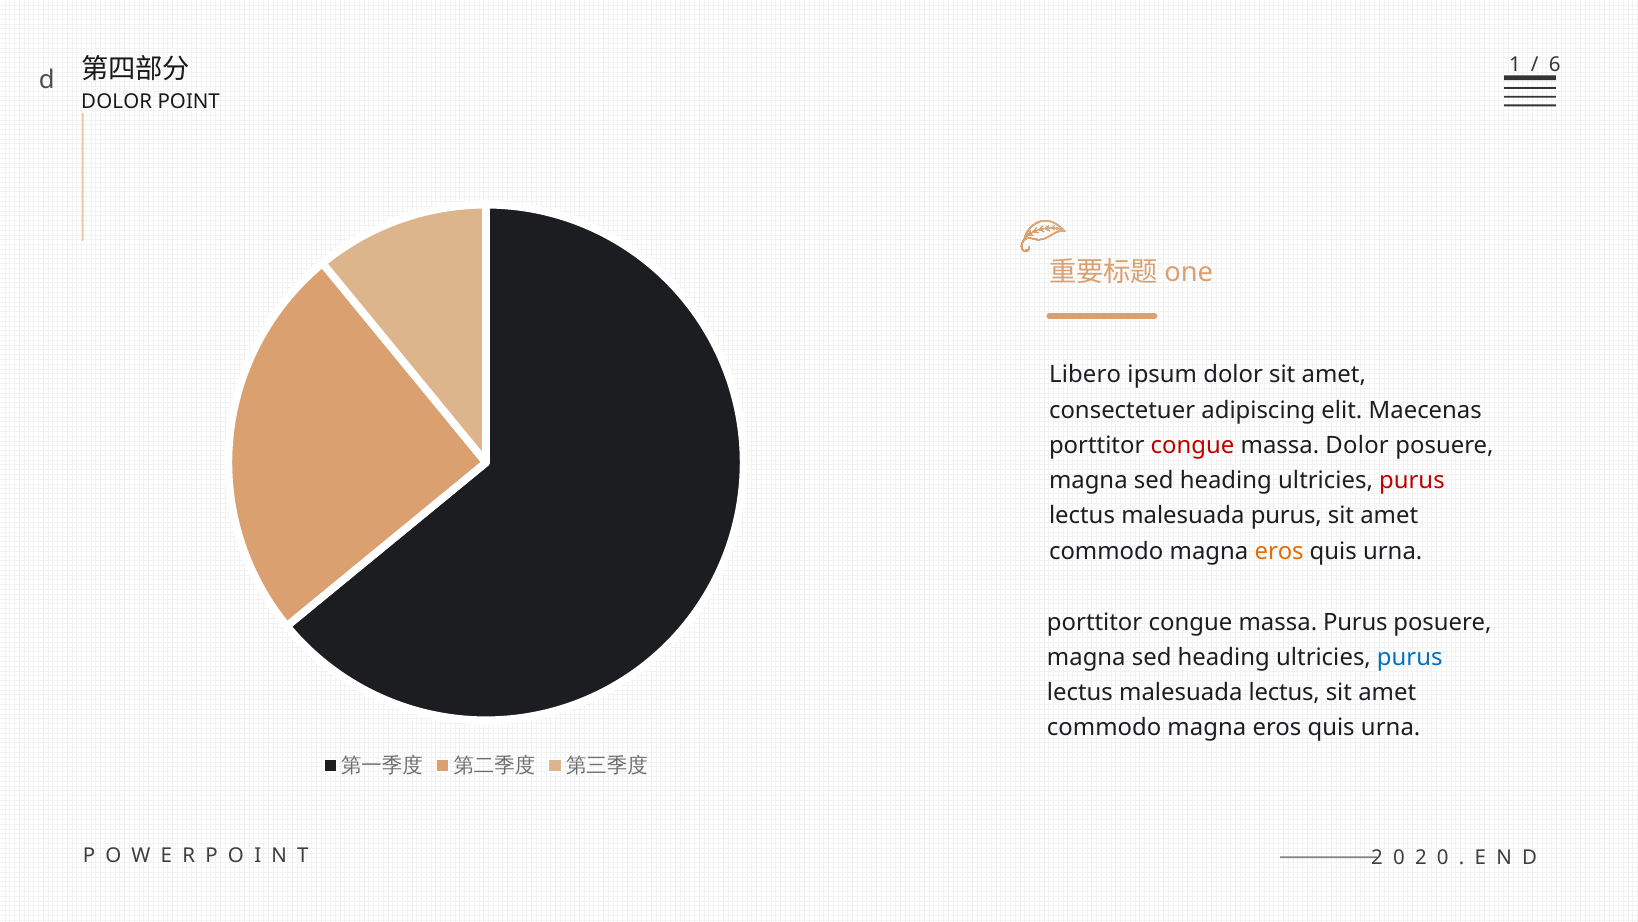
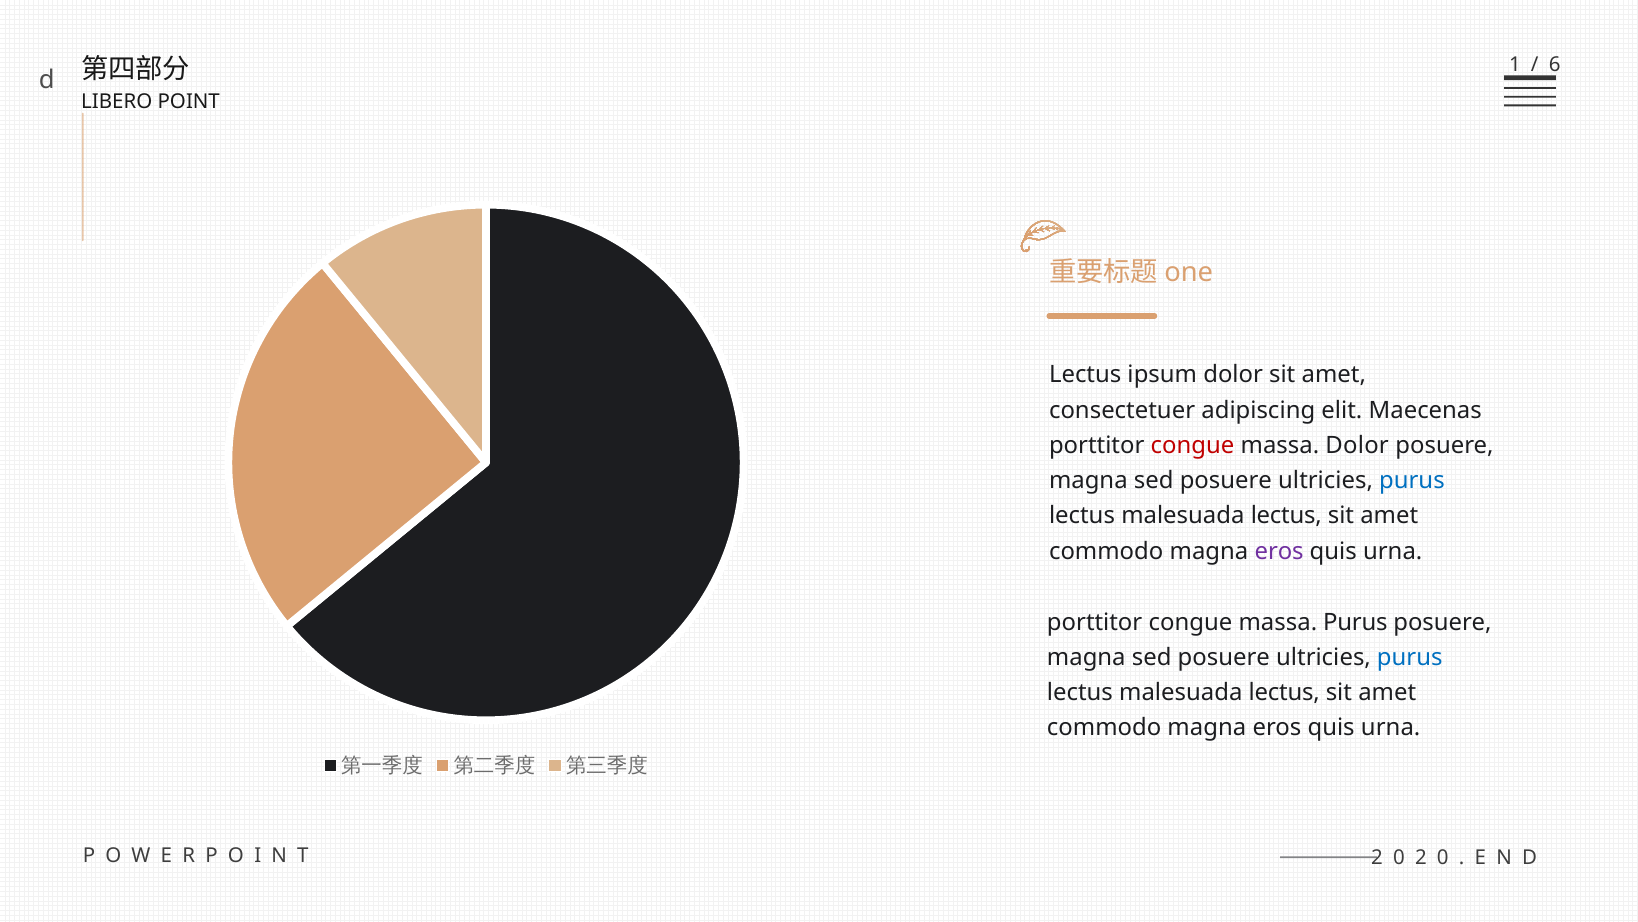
DOLOR: DOLOR -> LIBERO (117, 101)
Libero: Libero -> Lectus (1085, 375)
heading: heading -> posuere (1226, 480)
purus colour: red -> blue (1412, 480)
purus: purus -> lectus (1286, 516)
eros colour: orange -> purple (1279, 551)
heading: heading -> posuere (1224, 657)
